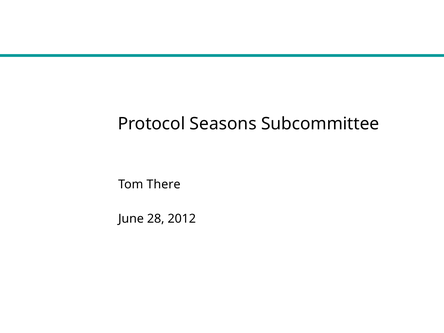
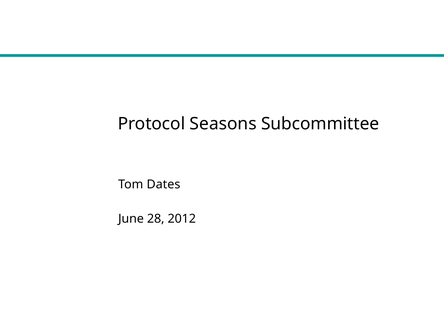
There: There -> Dates (164, 184)
